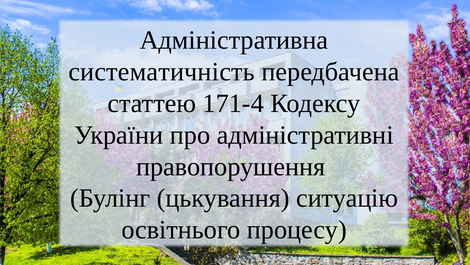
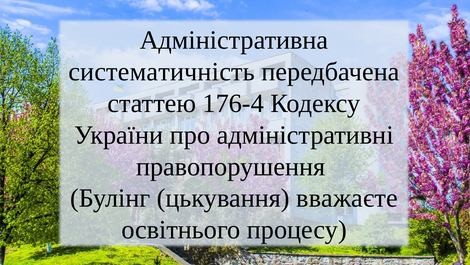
171-4: 171-4 -> 176-4 (233, 103)
ситуацію: ситуацію -> вважаєте (347, 198)
